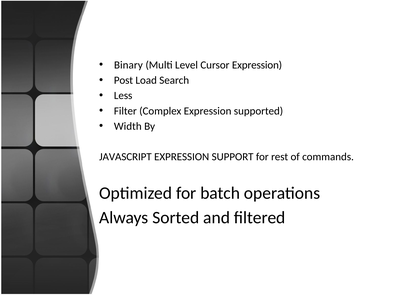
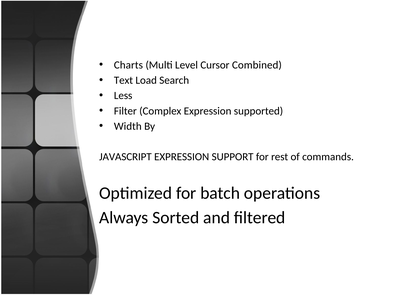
Binary: Binary -> Charts (128, 65)
Cursor Expression: Expression -> Combined (257, 65)
Post: Post -> Text (123, 80)
